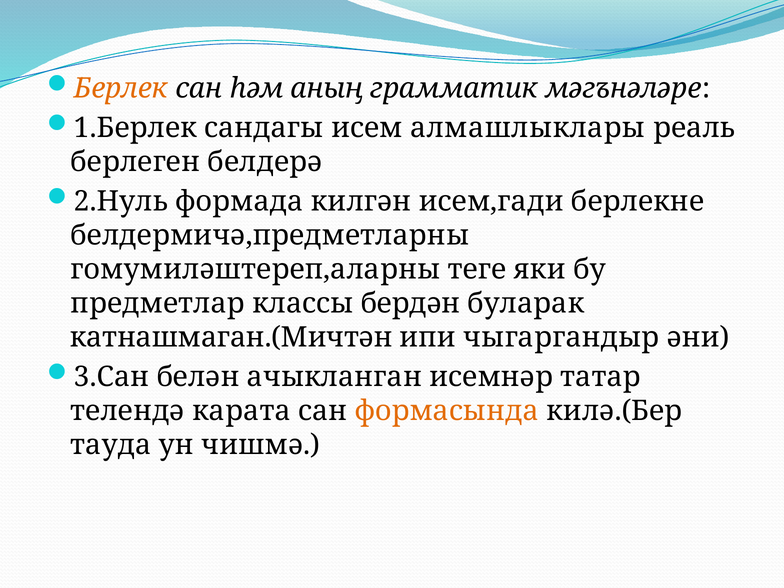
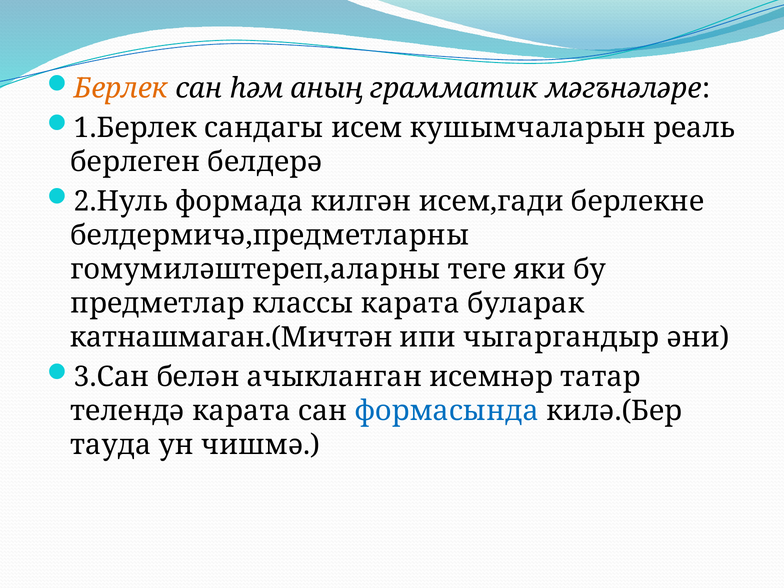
алмашлыклары: алмашлыклары -> кушымчаларын (528, 128)
классы бердән: бердән -> карата (410, 303)
формасында colour: orange -> blue (447, 411)
